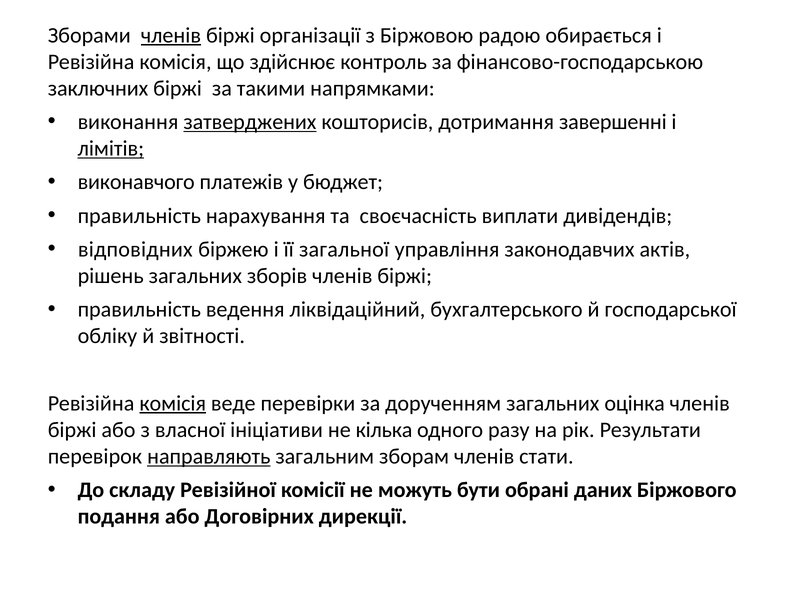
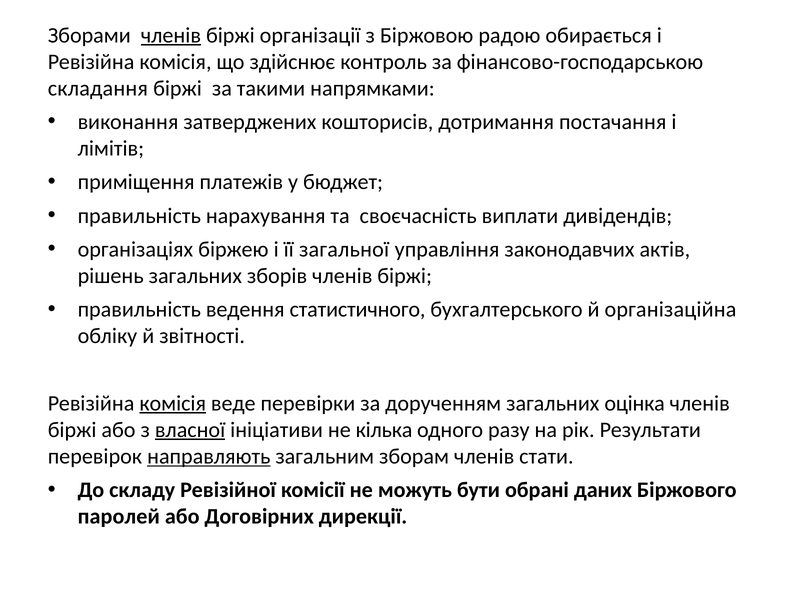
заключних: заключних -> складання (98, 88)
затверджених underline: present -> none (250, 122)
завершенні: завершенні -> постачання (613, 122)
лімітів underline: present -> none (111, 148)
виконавчого: виконавчого -> приміщення (136, 182)
відповідних: відповідних -> організаціях (135, 249)
ліквідаційний: ліквідаційний -> статистичного (358, 310)
господарської: господарської -> організаційна (670, 310)
власної underline: none -> present (190, 430)
подання: подання -> паролей (119, 517)
